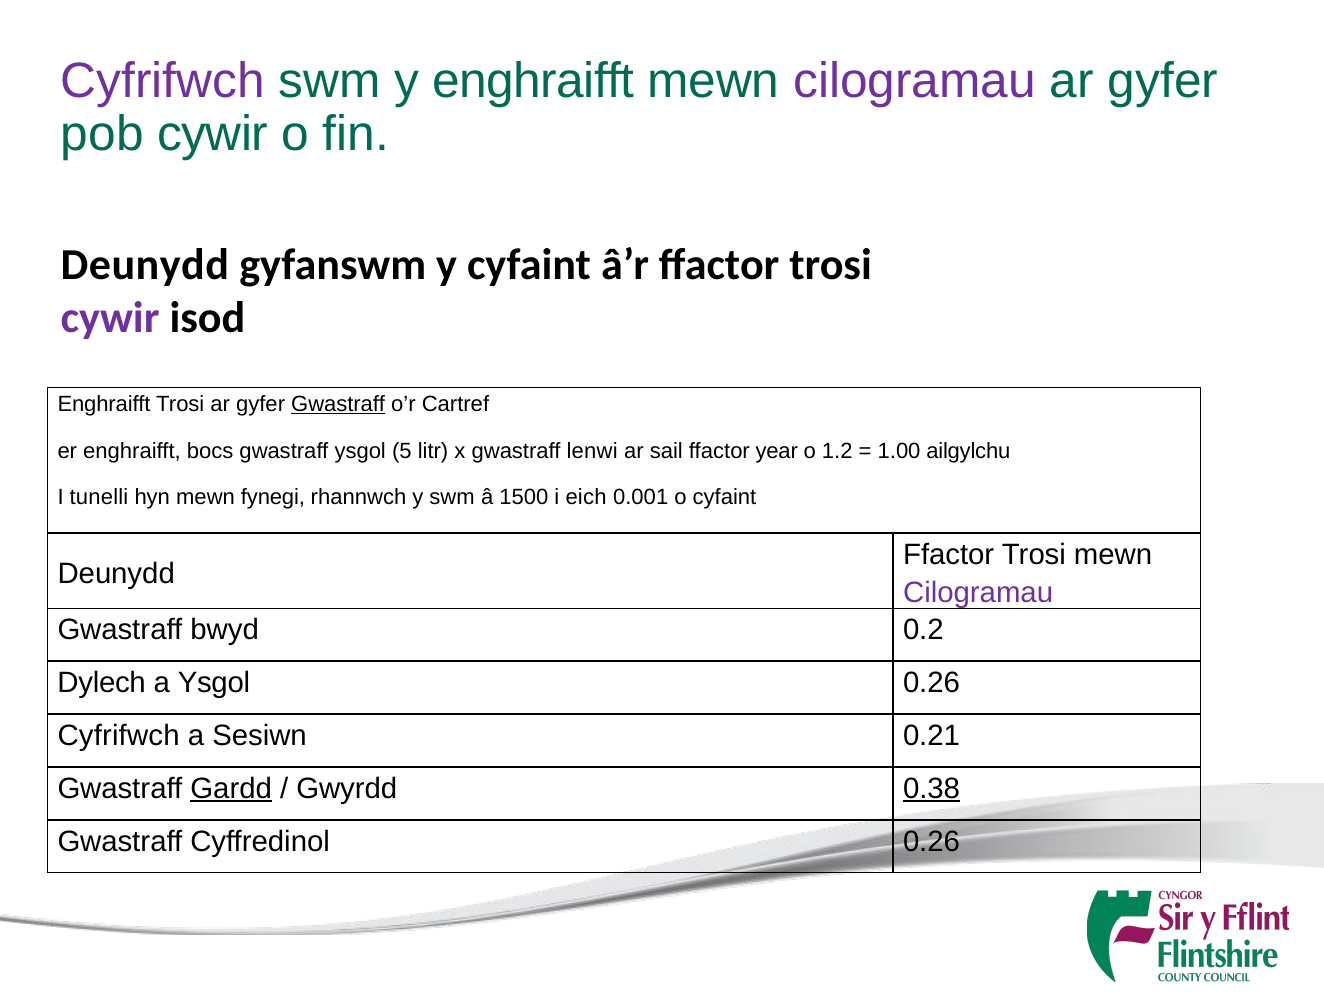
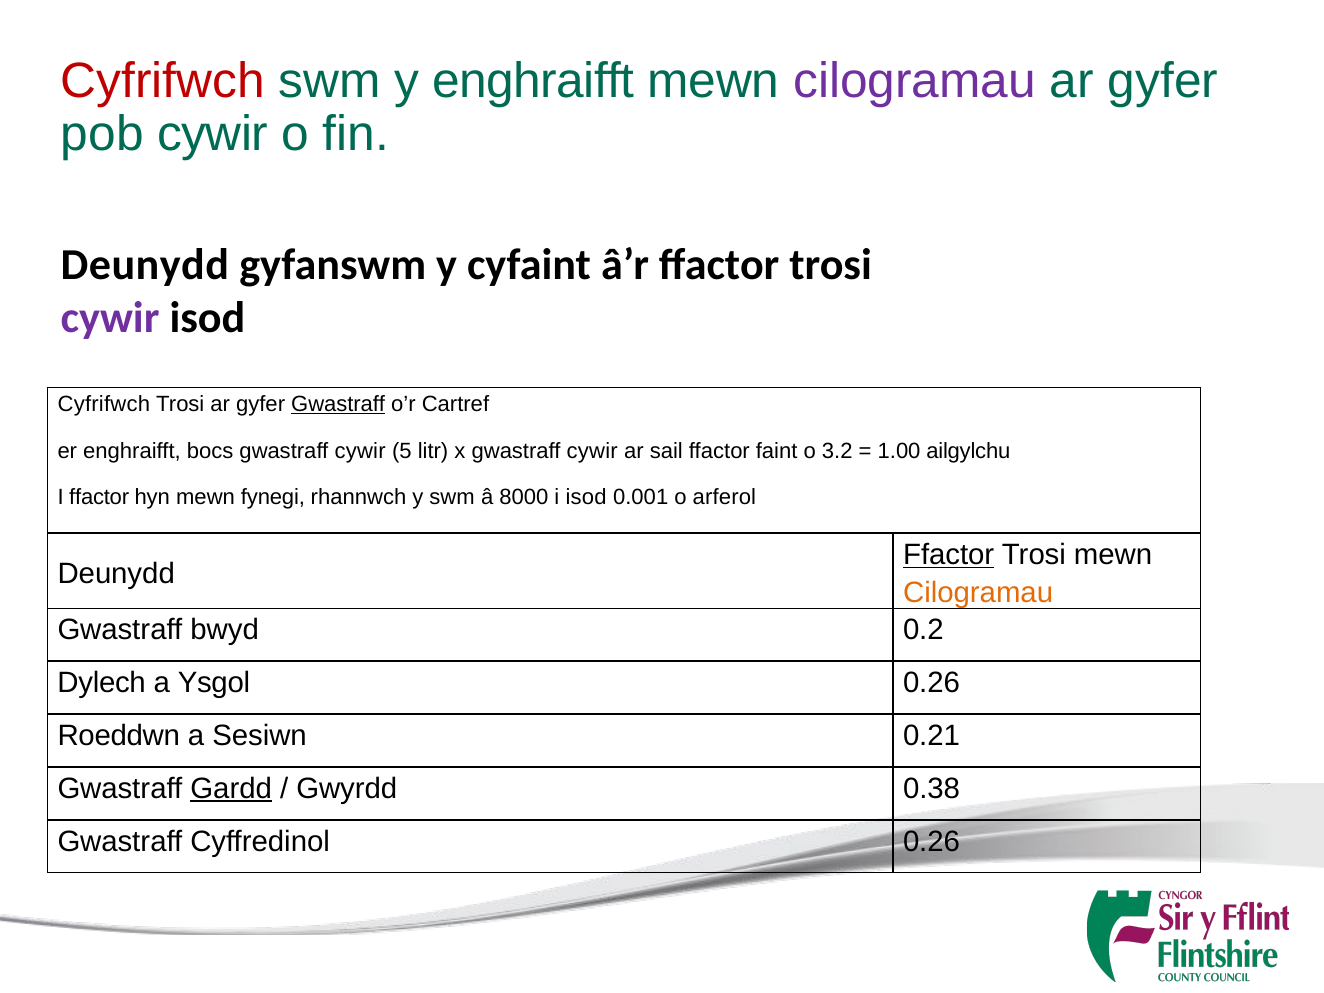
Cyfrifwch colour: purple -> red (163, 81)
Enghraifft: Enghraifft -> Cyfrifwch (104, 404)
bocs gwastraff ysgol: ysgol -> cywir (360, 451)
x gwastraff lenwi: lenwi -> cywir (592, 451)
year: year -> faint (777, 451)
1.2: 1.2 -> 3.2 (837, 451)
I tunelli: tunelli -> ffactor (99, 498)
1500: 1500 -> 8000 (524, 498)
i eich: eich -> isod (586, 498)
o cyfaint: cyfaint -> arferol (724, 498)
Ffactor underline: none -> present (949, 555)
Cilogramau colour: purple -> orange (978, 592)
Cyfrifwch: Cyfrifwch -> Roeddwn (119, 736)
0.38 underline: present -> none (932, 789)
